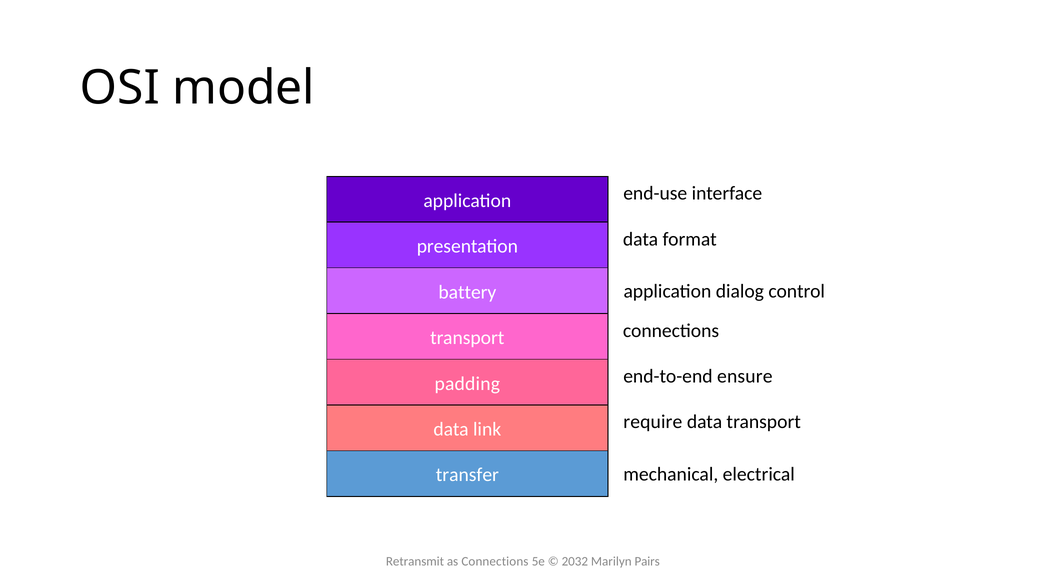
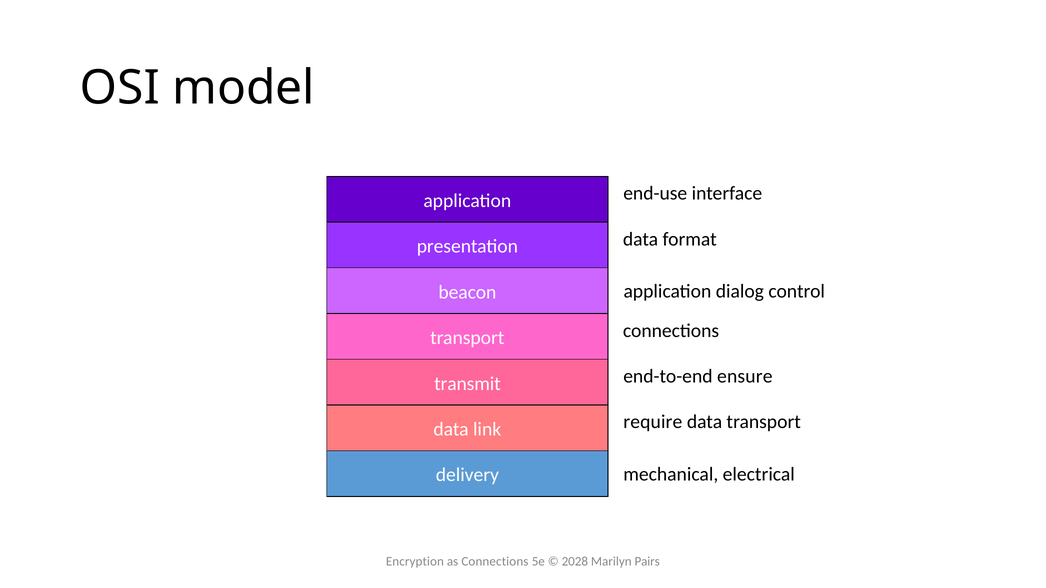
battery: battery -> beacon (467, 292)
padding: padding -> transmit (467, 384)
transfer: transfer -> delivery (467, 475)
Retransmit: Retransmit -> Encryption (415, 562)
2032: 2032 -> 2028 (575, 562)
